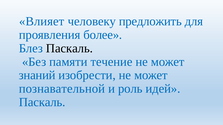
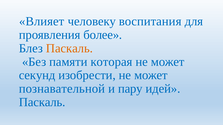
предложить: предложить -> воспитания (150, 21)
Паскаль colour: black -> orange (69, 48)
течение: течение -> которая (111, 62)
знаний: знаний -> секунд (37, 75)
роль: роль -> пару (130, 89)
